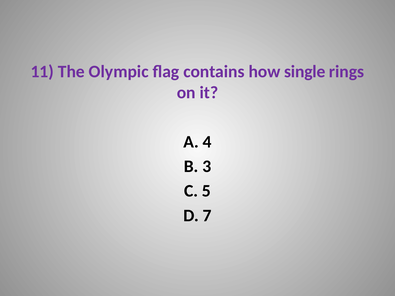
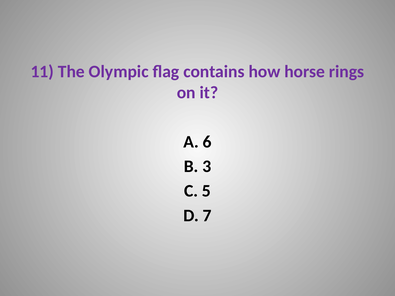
single: single -> horse (305, 72)
4: 4 -> 6 (207, 142)
